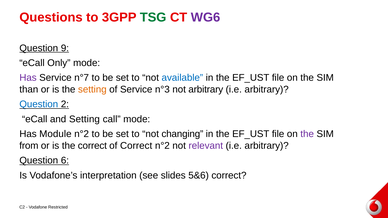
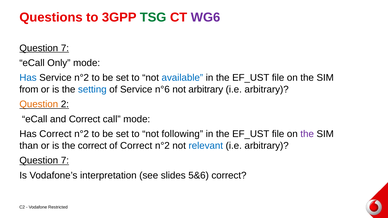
9: 9 -> 7 (65, 48)
Has colour: purple -> blue (28, 78)
Service n°7: n°7 -> n°2 (82, 78)
than: than -> from (29, 90)
setting colour: orange -> blue (92, 90)
n°3: n°3 -> n°6 (162, 90)
Question colour: blue -> orange (39, 104)
and Setting: Setting -> Correct (85, 119)
Has Module: Module -> Correct (55, 134)
changing: changing -> following (182, 134)
from: from -> than (29, 146)
relevant colour: purple -> blue (206, 146)
6: 6 -> 7 (65, 161)
